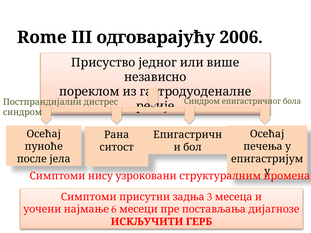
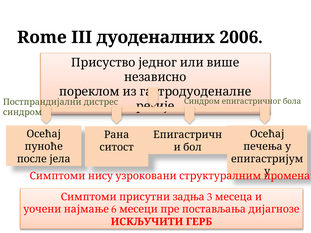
одговарајућу: одговарајућу -> дуоденалних (156, 37)
